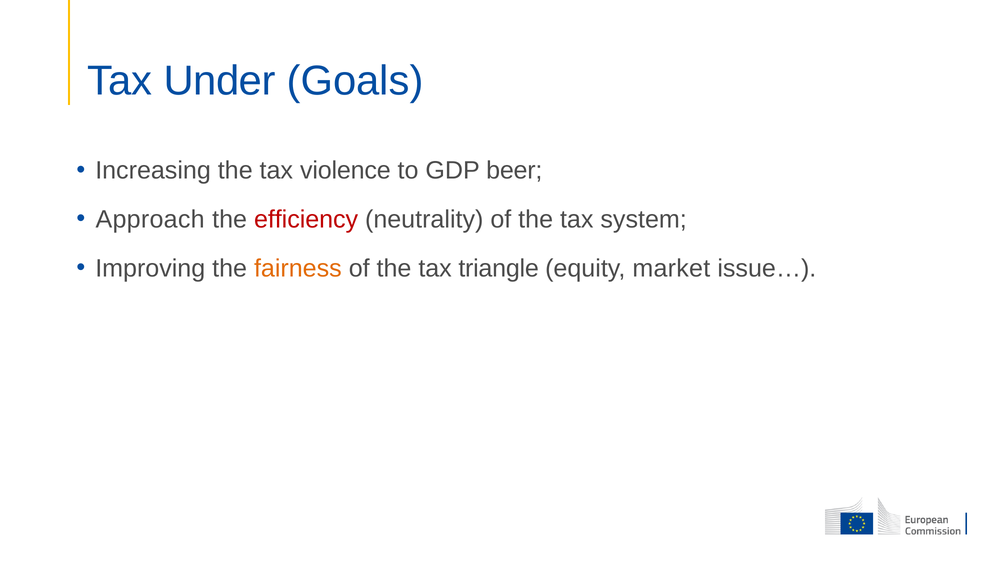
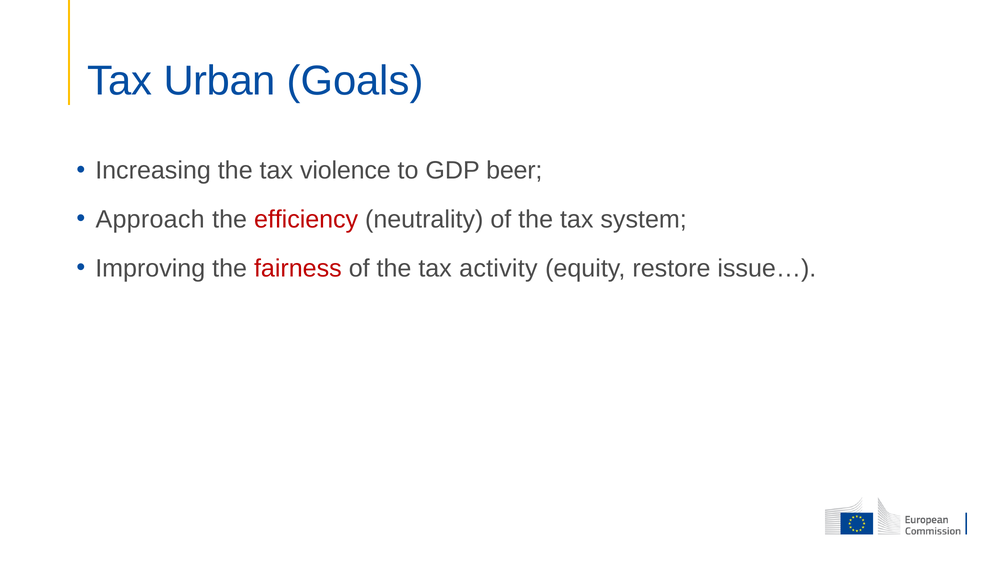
Under: Under -> Urban (220, 81)
fairness colour: orange -> red (298, 269)
triangle: triangle -> activity (498, 269)
market: market -> restore (671, 269)
